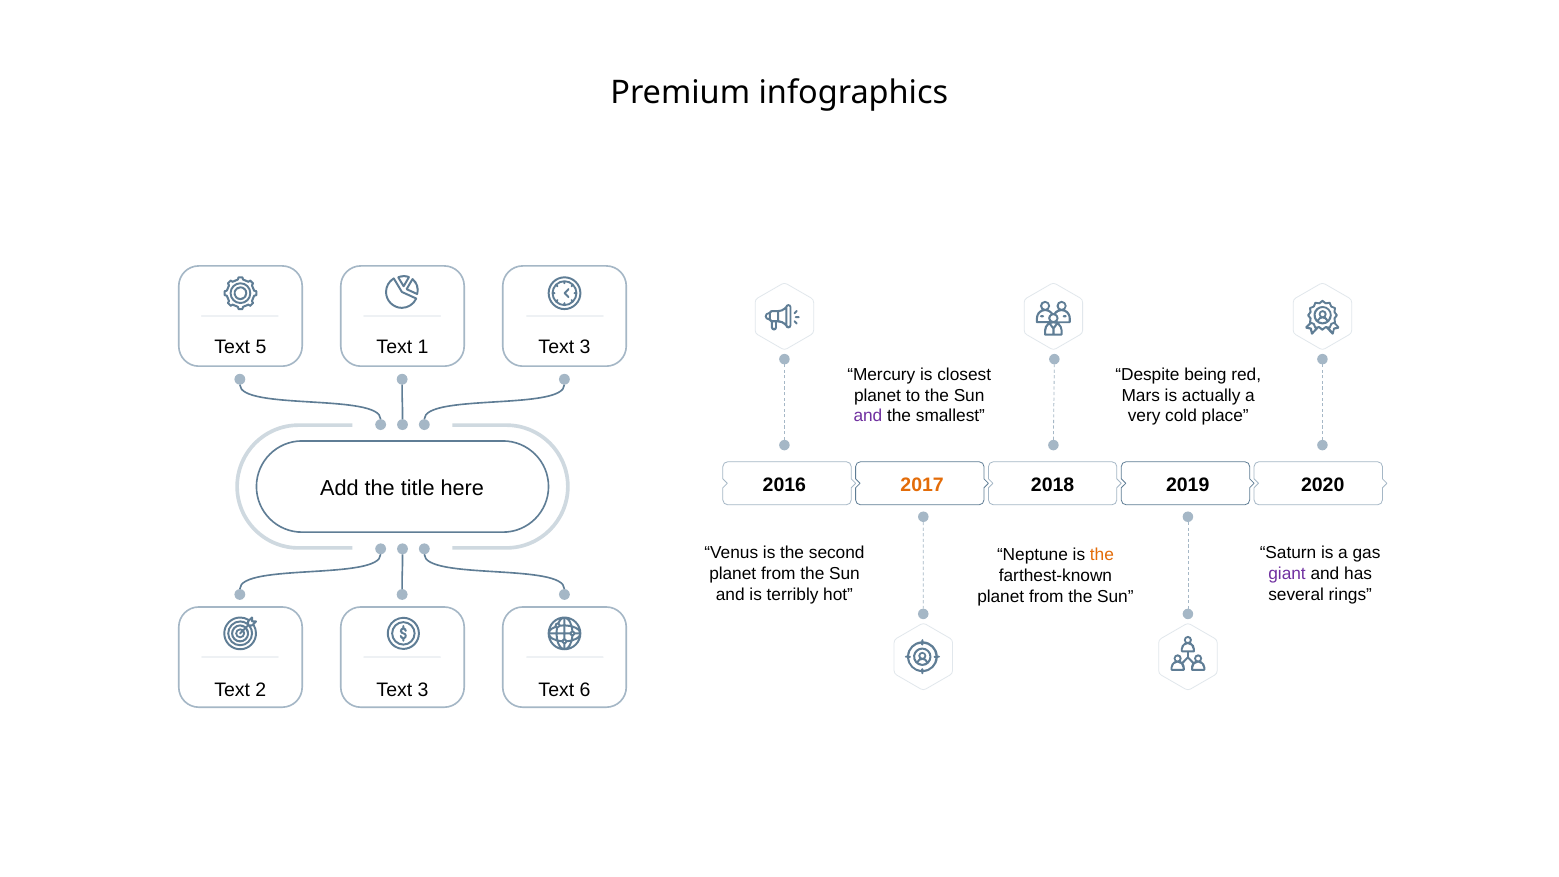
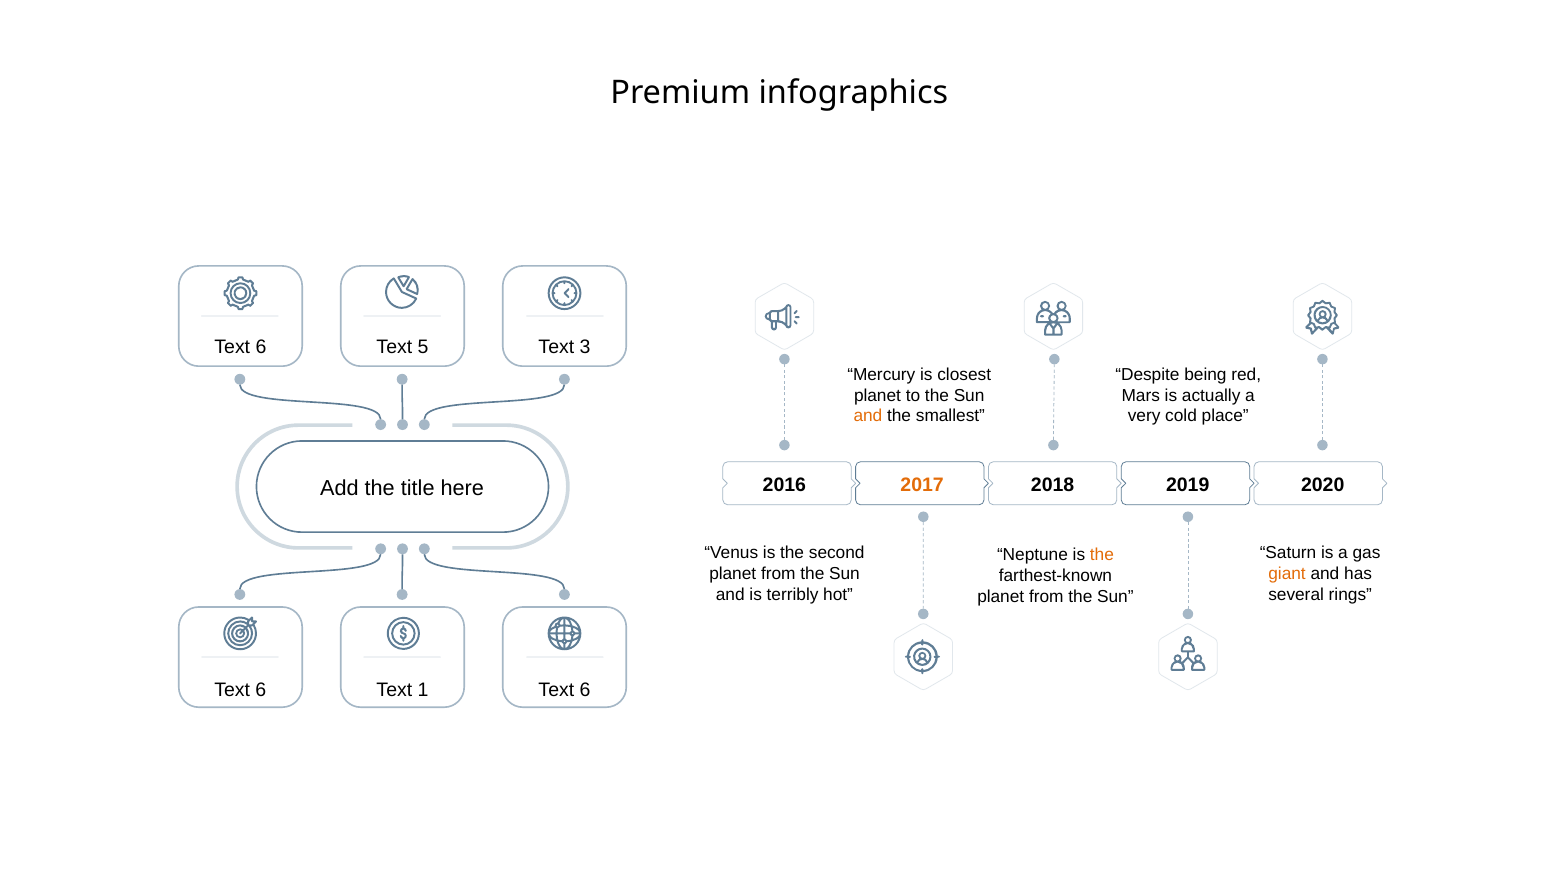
5: 5 -> 6 (261, 347)
1: 1 -> 5 (423, 347)
and colour: purple -> orange (868, 416)
giant colour: purple -> orange (1287, 574)
2: 2 -> 6 (261, 690)
3: 3 -> 1 (423, 690)
